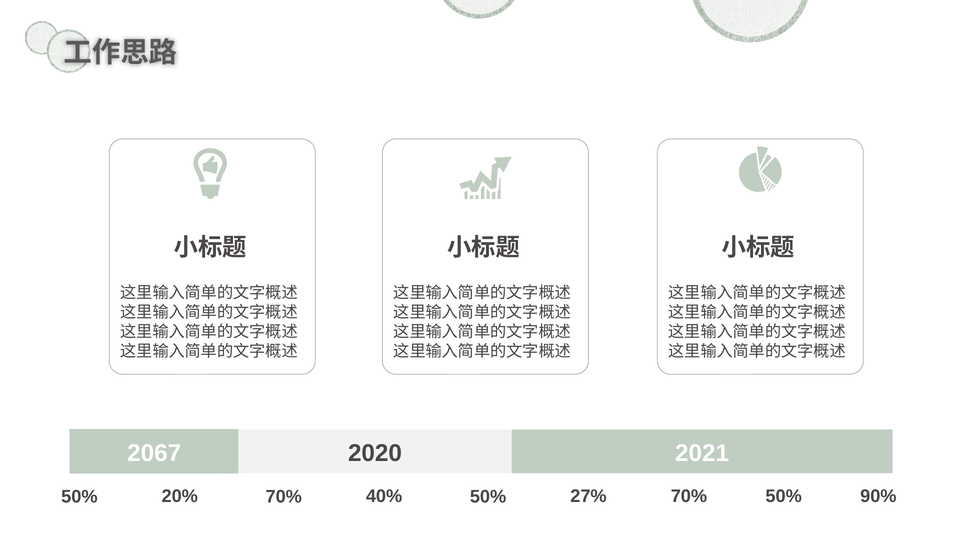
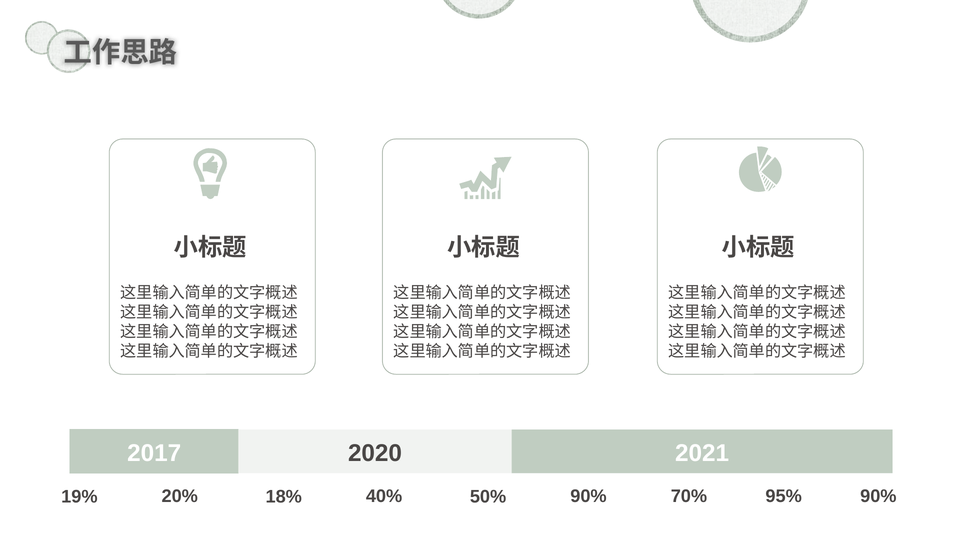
2067: 2067 -> 2017 (154, 453)
50%: 50% -> 19% (79, 497)
20% 70%: 70% -> 18% (284, 497)
50% 27%: 27% -> 90% (588, 496)
70% 50%: 50% -> 95% (784, 496)
